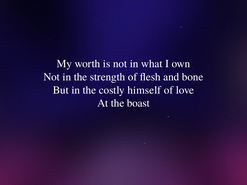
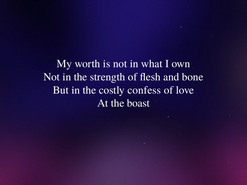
himself: himself -> confess (144, 90)
